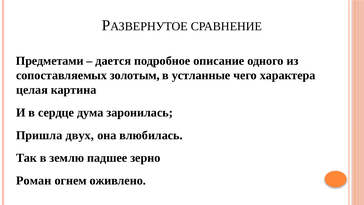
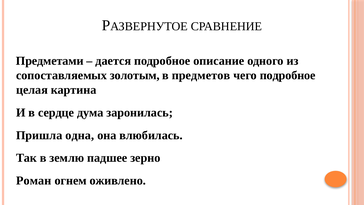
устланные: устланные -> предметов (201, 75)
чего характера: характера -> подробное (288, 75)
двух: двух -> одна (80, 135)
